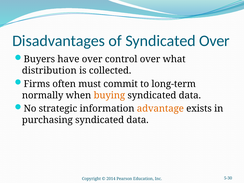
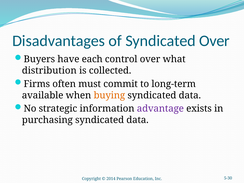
have over: over -> each (92, 59)
normally: normally -> available (43, 95)
advantage colour: orange -> purple (160, 109)
